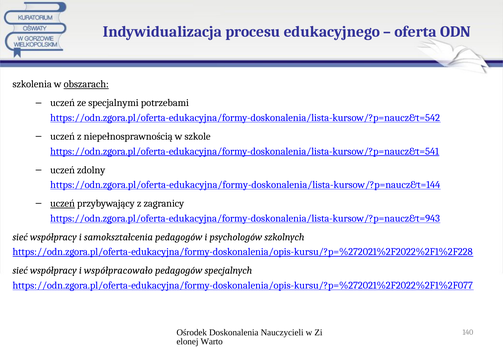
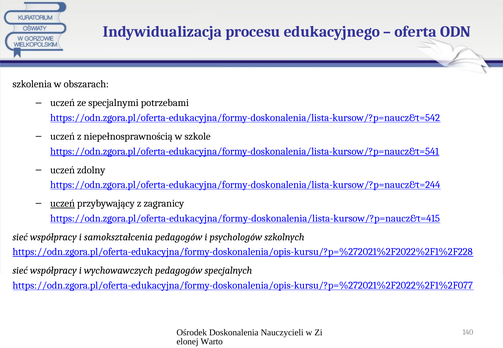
obszarach underline: present -> none (86, 84)
https://odn.zgora.pl/oferta-edukacyjna/formy-doskonalenia/lista-kursow/?p=naucz&t=144: https://odn.zgora.pl/oferta-edukacyjna/formy-doskonalenia/lista-kursow/?p=naucz&t=144 -> https://odn.zgora.pl/oferta-edukacyjna/formy-doskonalenia/lista-kursow/?p=naucz&t=244 (245, 185)
https://odn.zgora.pl/oferta-edukacyjna/formy-doskonalenia/lista-kursow/?p=naucz&t=943: https://odn.zgora.pl/oferta-edukacyjna/formy-doskonalenia/lista-kursow/?p=naucz&t=943 -> https://odn.zgora.pl/oferta-edukacyjna/formy-doskonalenia/lista-kursow/?p=naucz&t=415 (245, 218)
współpracowało: współpracowało -> wychowawczych (118, 271)
